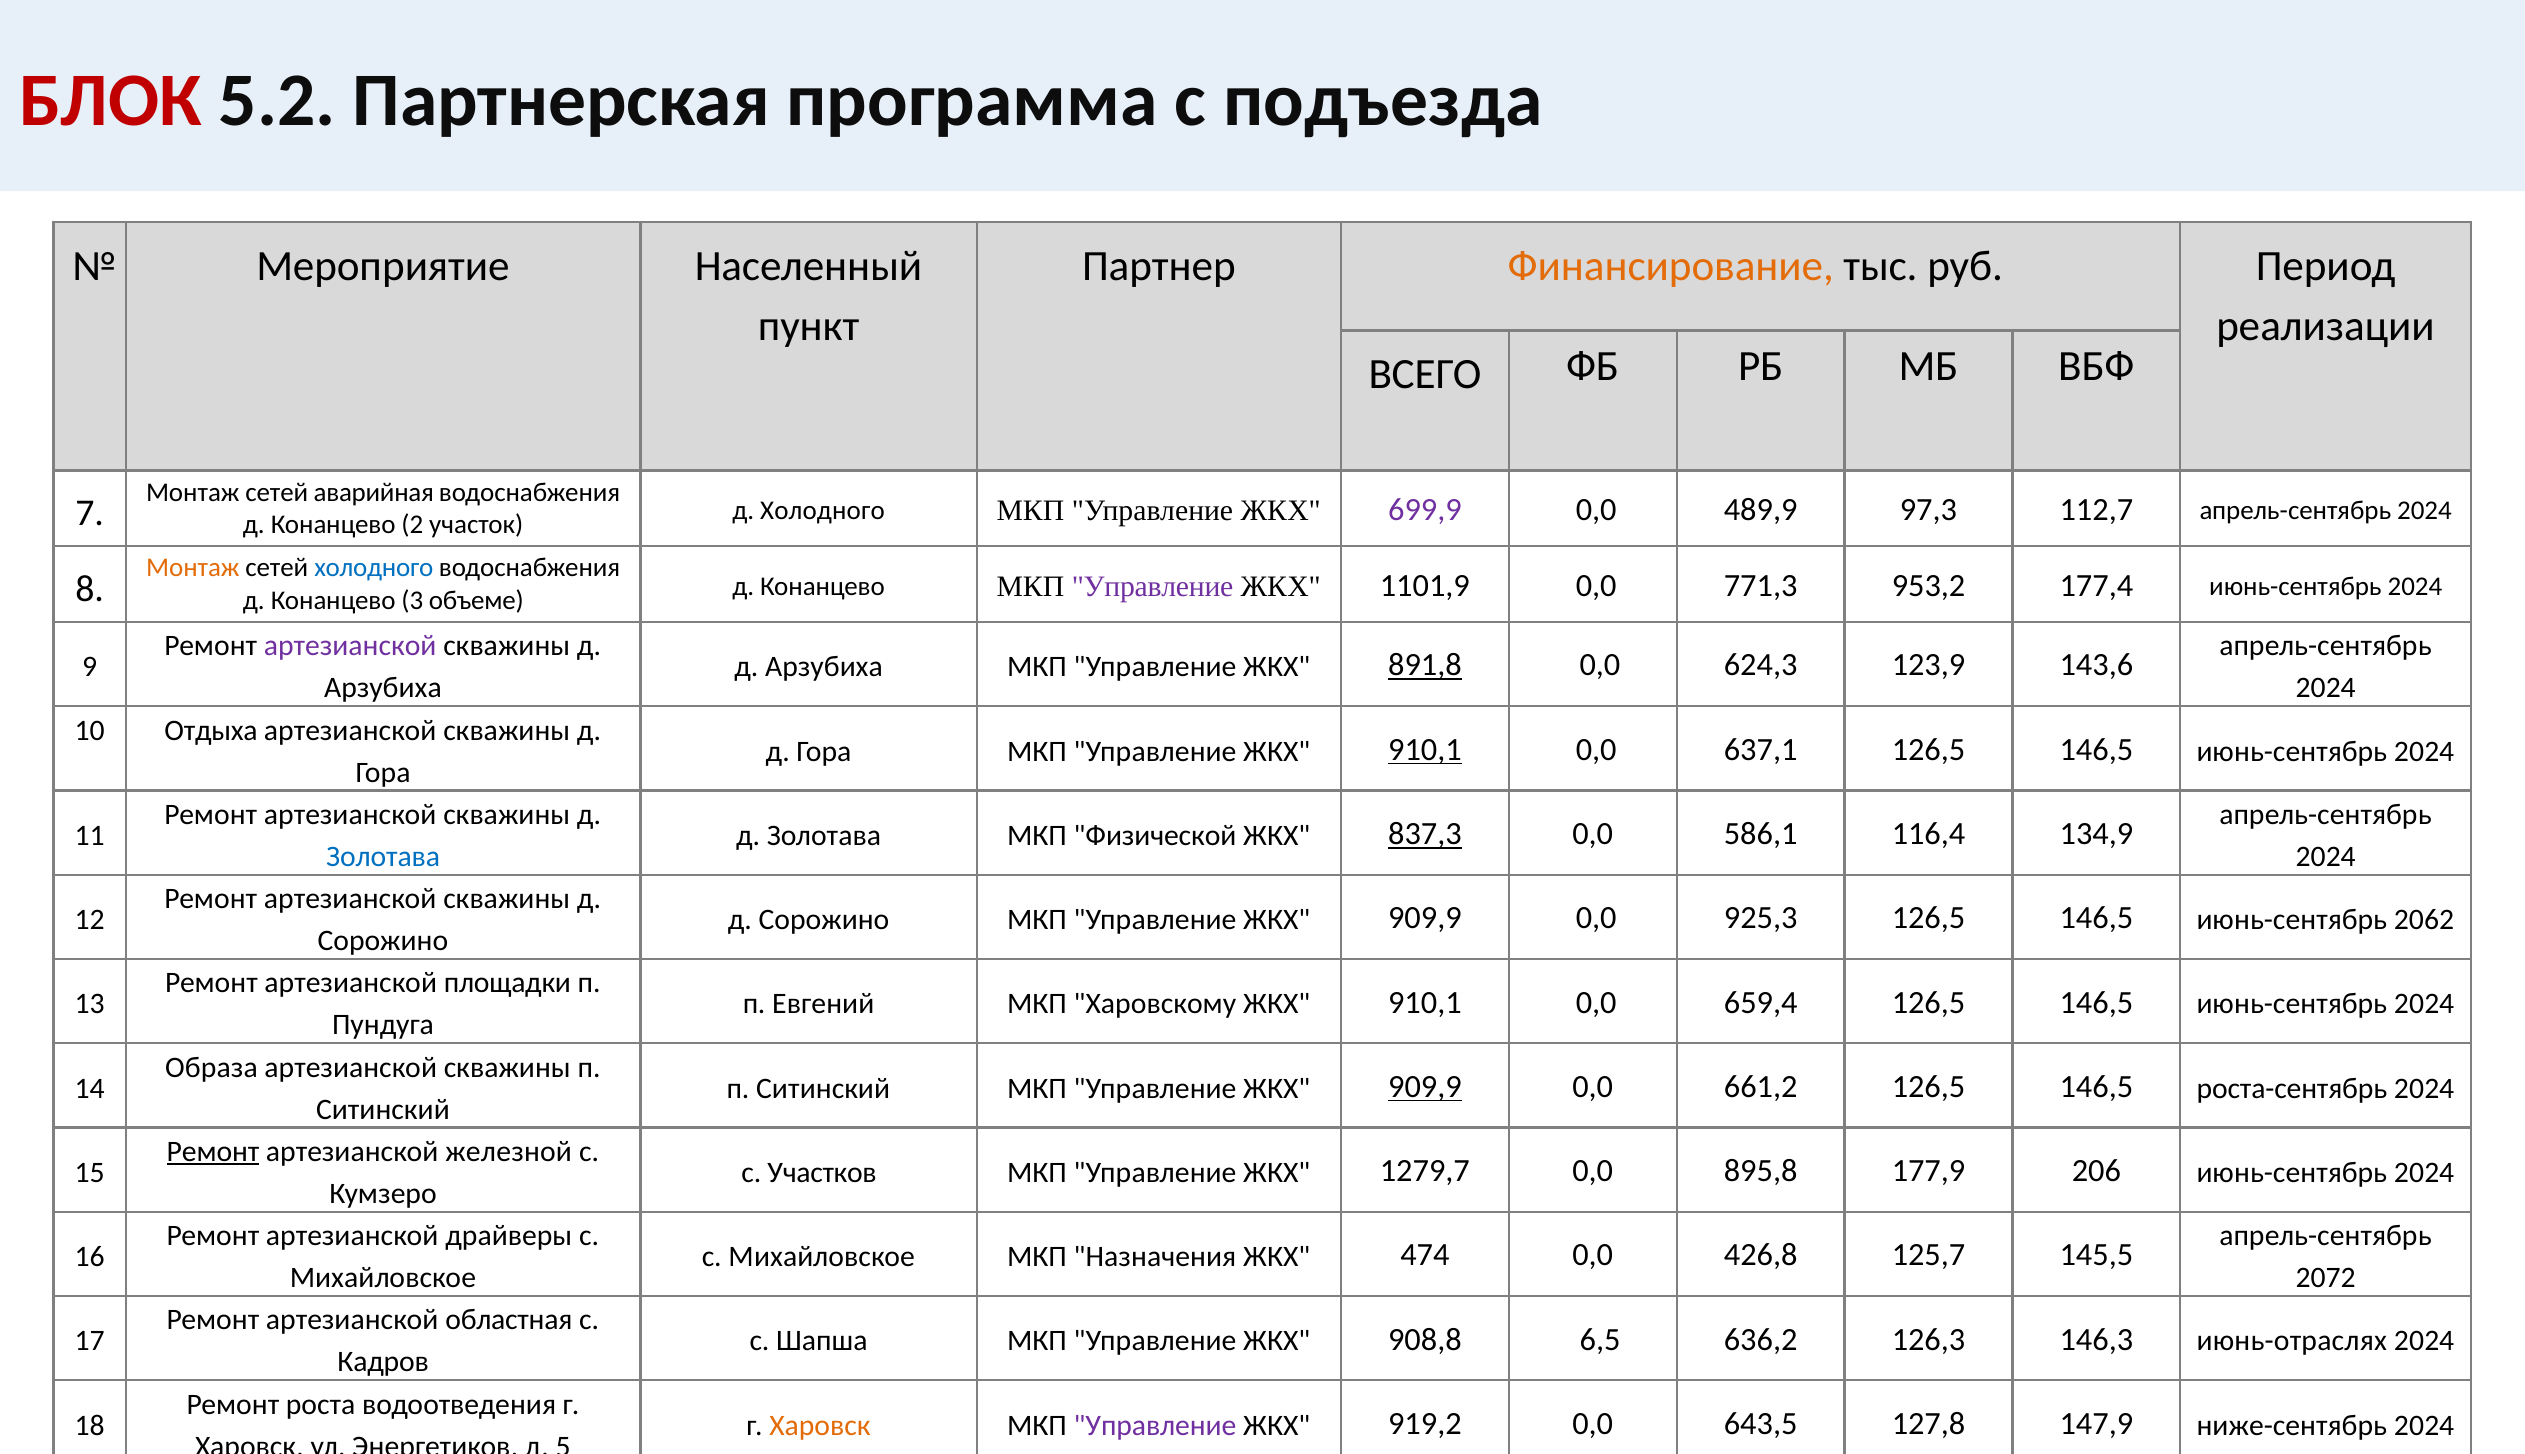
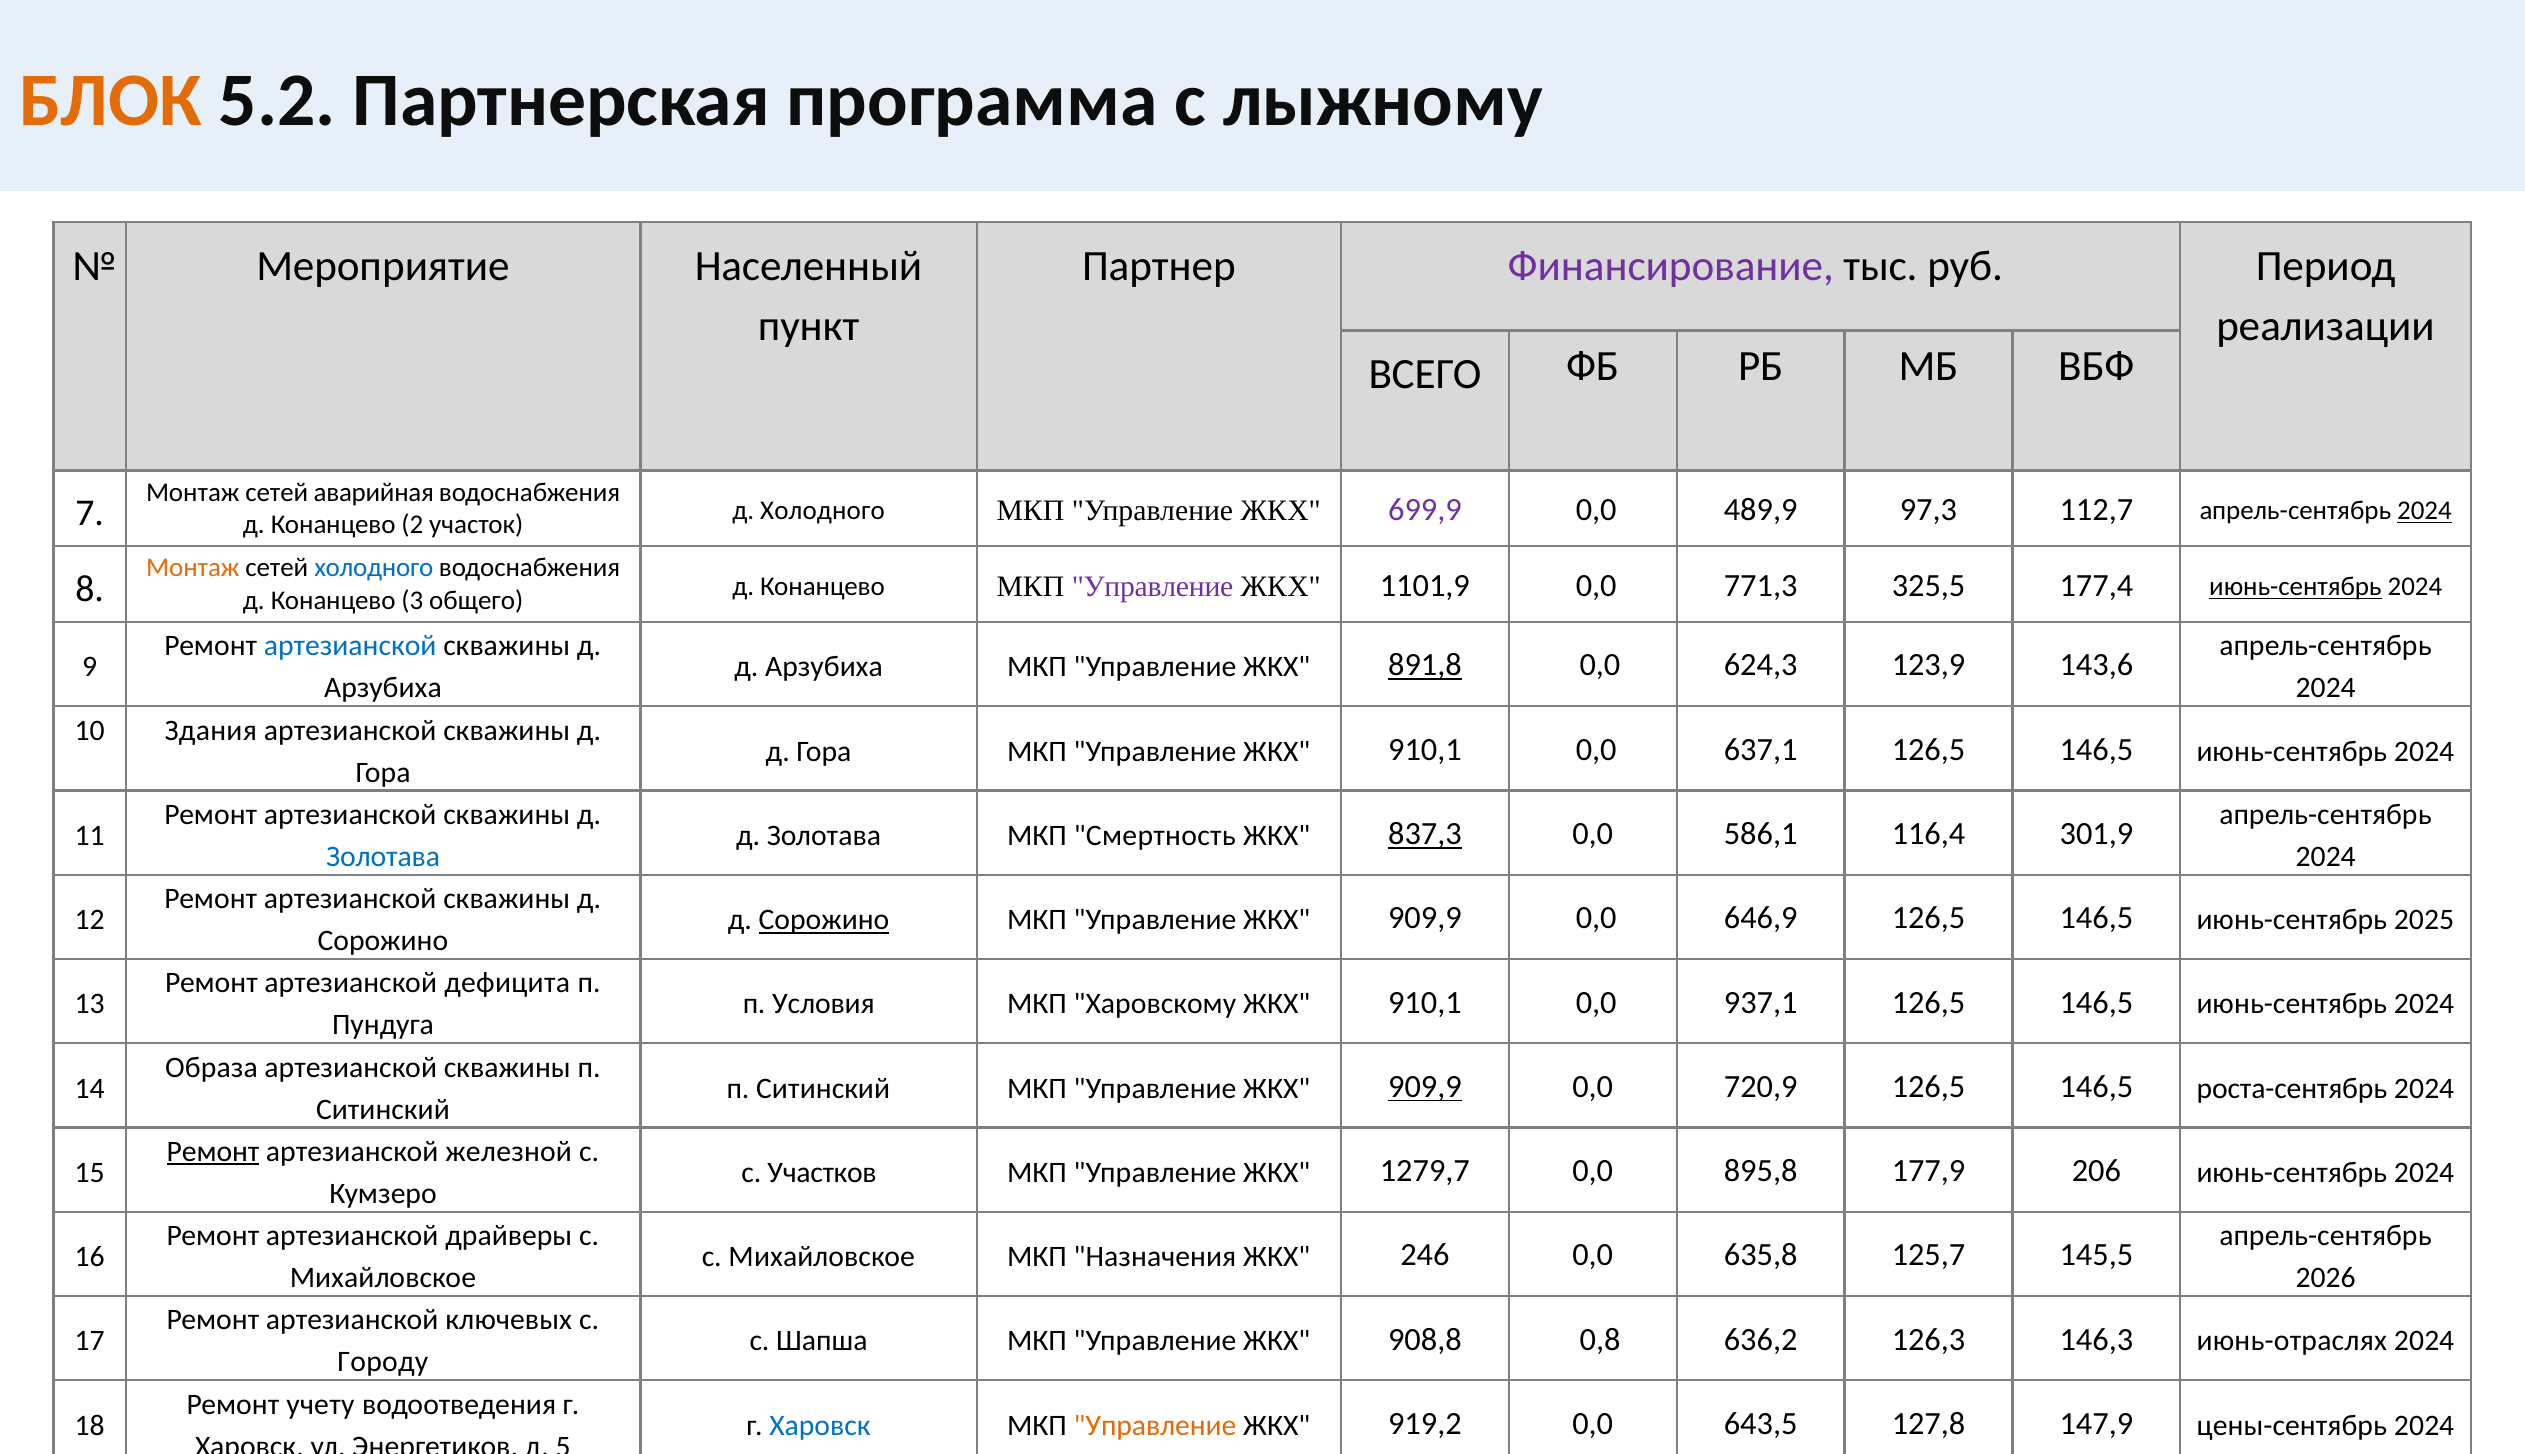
БЛОК colour: red -> orange (110, 101)
подъезда: подъезда -> лыжному (1383, 101)
Финансирование colour: orange -> purple (1671, 266)
2024 underline: none -> present (2424, 511)
953,2: 953,2 -> 325,5 (1929, 585)
июнь-сентябрь underline: none -> present (2295, 587)
объеме: объеме -> общего (476, 601)
артезианской colour: purple -> blue (350, 646)
Отдыха: Отдыха -> Здания (211, 730)
910,1 underline: present -> none (1425, 749)
Физической: Физической -> Смертность (1155, 835)
134,9: 134,9 -> 301,9 (2096, 834)
Сорожино underline: none -> present (824, 920)
925,3: 925,3 -> 646,9 (1761, 918)
2062: 2062 -> 2025 (2424, 920)
площадки: площадки -> дефицита (507, 983)
Евгений: Евгений -> Условия (823, 1004)
659,4: 659,4 -> 937,1 (1761, 1002)
661,2: 661,2 -> 720,9 (1761, 1086)
474: 474 -> 246 (1425, 1255)
426,8: 426,8 -> 635,8 (1761, 1255)
2072: 2072 -> 2026 (2326, 1278)
областная: областная -> ключевых (509, 1320)
6,5: 6,5 -> 0,8 (1600, 1339)
Кадров: Кадров -> Городу (383, 1362)
роста: роста -> учету (320, 1404)
Харовск colour: orange -> blue (820, 1425)
Управление colour: purple -> orange (1155, 1425)
ниже-сентябрь: ниже-сентябрь -> цены-сентябрь (2292, 1425)
